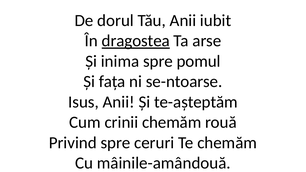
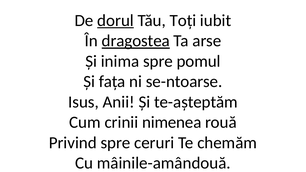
dorul underline: none -> present (116, 20)
Tău Anii: Anii -> Toți (183, 20)
crinii chemăm: chemăm -> nimenea (172, 122)
